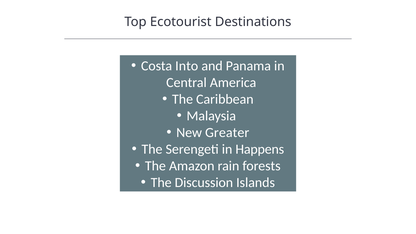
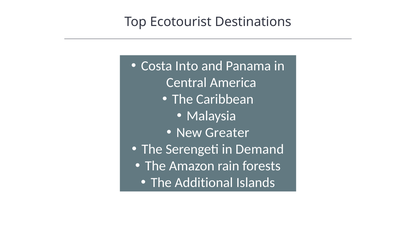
Happens: Happens -> Demand (260, 149)
Discussion: Discussion -> Additional (204, 183)
